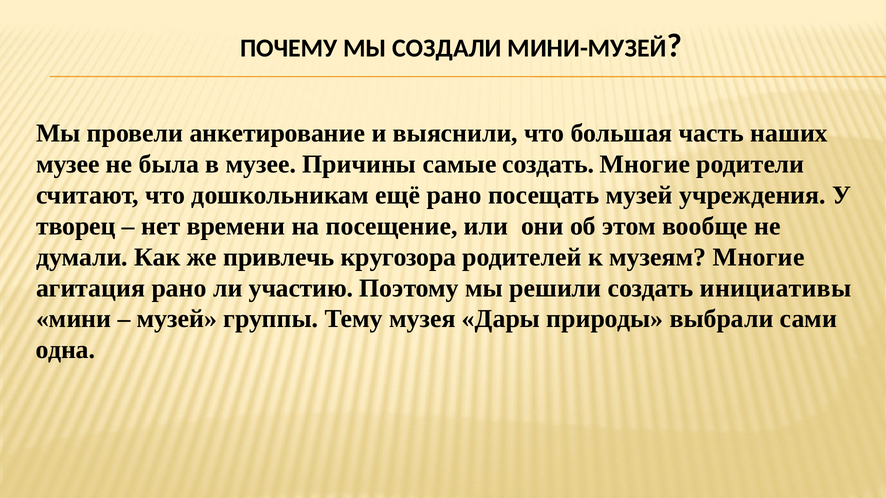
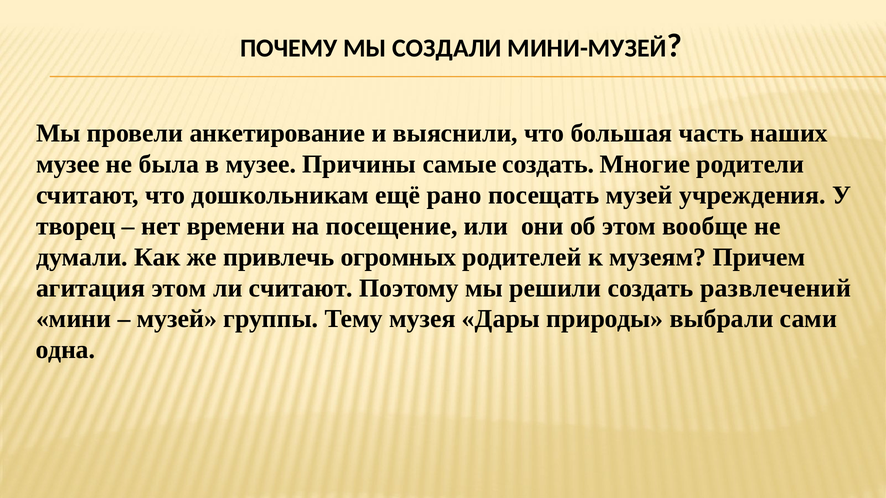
кругозора: кругозора -> огромных (398, 257)
музеям Многие: Многие -> Причем (759, 257)
агитация рано: рано -> этом (179, 288)
ли участию: участию -> считают (301, 288)
инициативы: инициативы -> развлечений (776, 288)
